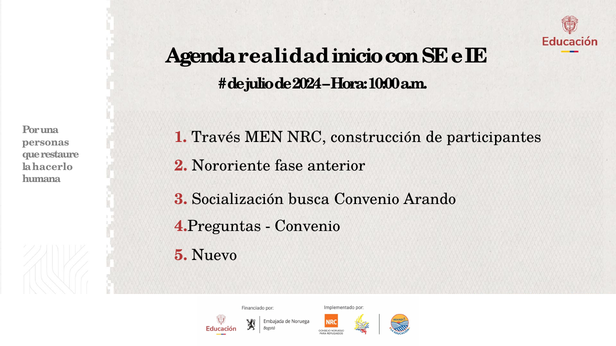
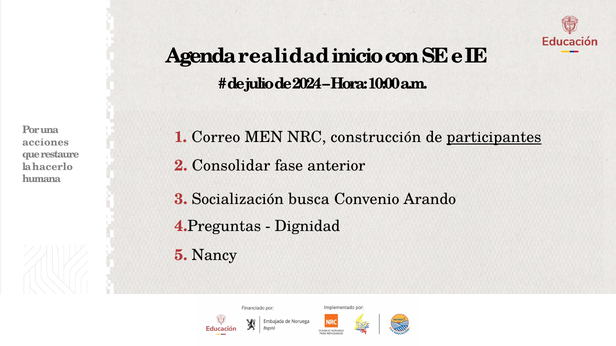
Través: Través -> Correo (216, 138)
participantes underline: none -> present (494, 138)
personas: personas -> acciones (46, 142)
Nororiente: Nororiente -> Consolidar (231, 166)
Convenio: Convenio -> Dignidad (307, 226)
Nuevo: Nuevo -> Nancy (214, 256)
